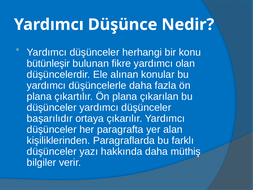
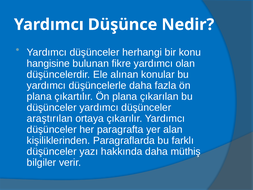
bütünleşir: bütünleşir -> hangisine (48, 63)
başarılıdır: başarılıdır -> araştırılan (50, 118)
